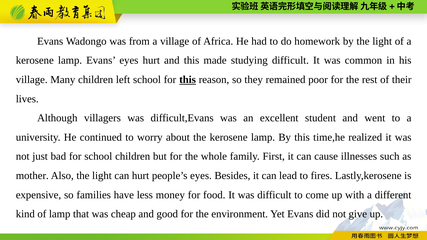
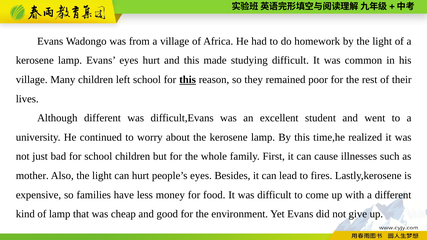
Although villagers: villagers -> different (102, 118)
